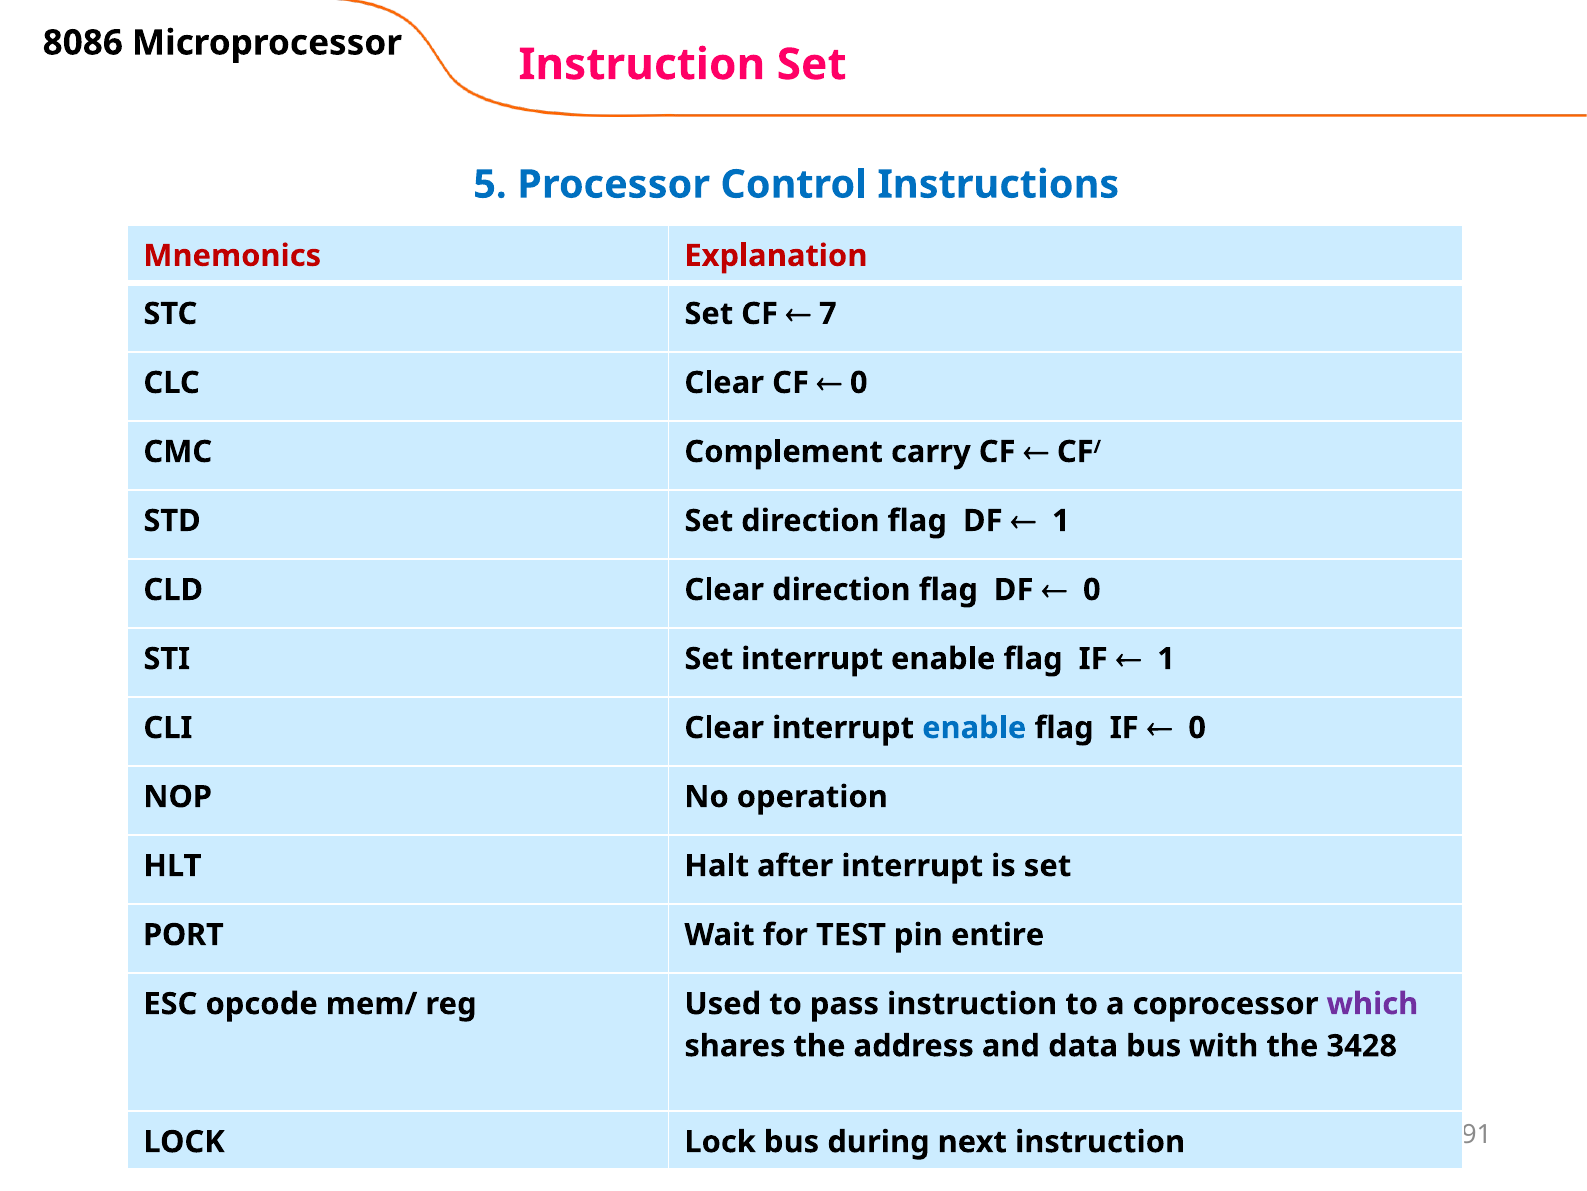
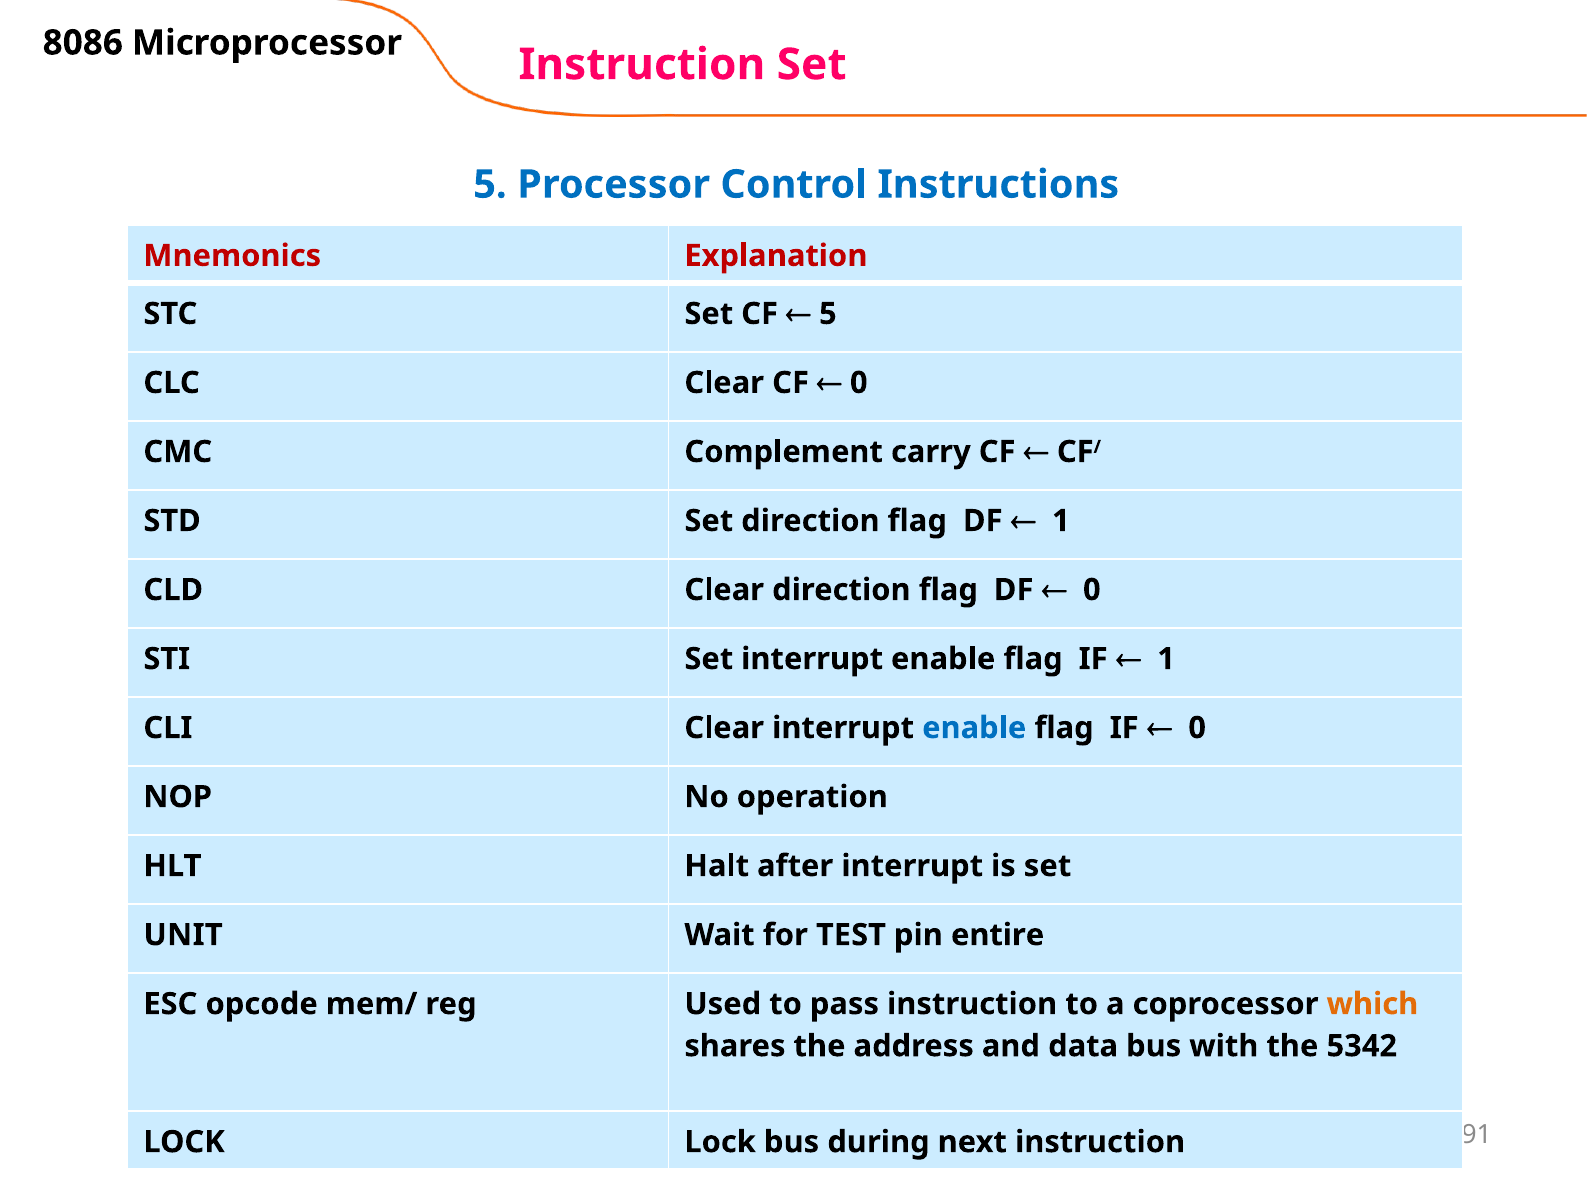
7: 7 -> 5 (828, 314)
PORT: PORT -> UNIT (183, 934)
which colour: purple -> orange (1372, 1003)
3428: 3428 -> 5342 (1362, 1045)
